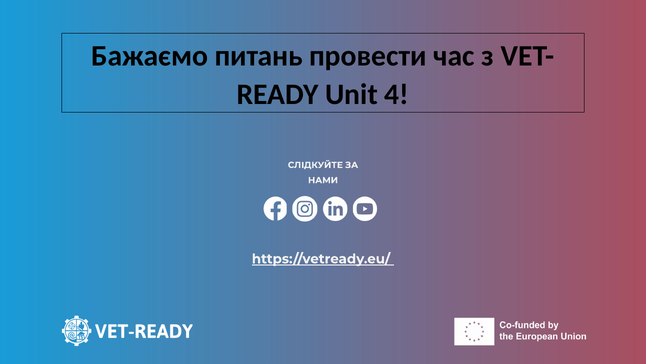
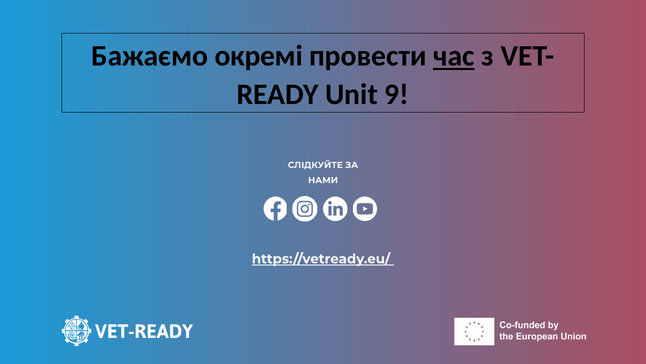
питань: питань -> окремі (259, 56)
час underline: none -> present (454, 56)
4: 4 -> 9 (397, 94)
